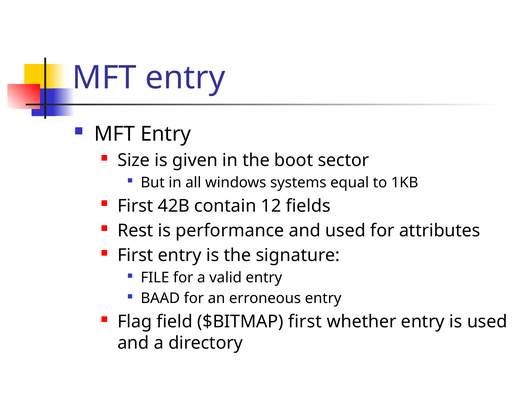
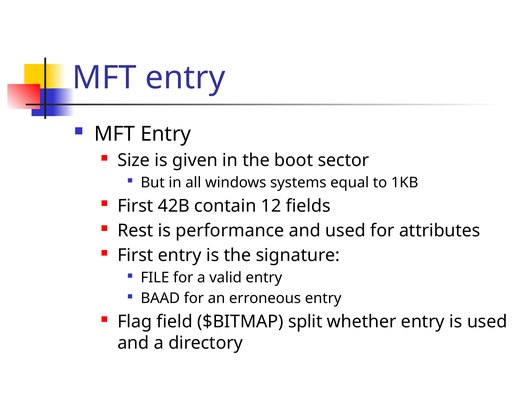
$BITMAP first: first -> split (305, 322)
